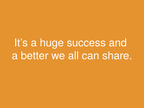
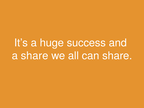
a better: better -> share (35, 56)
